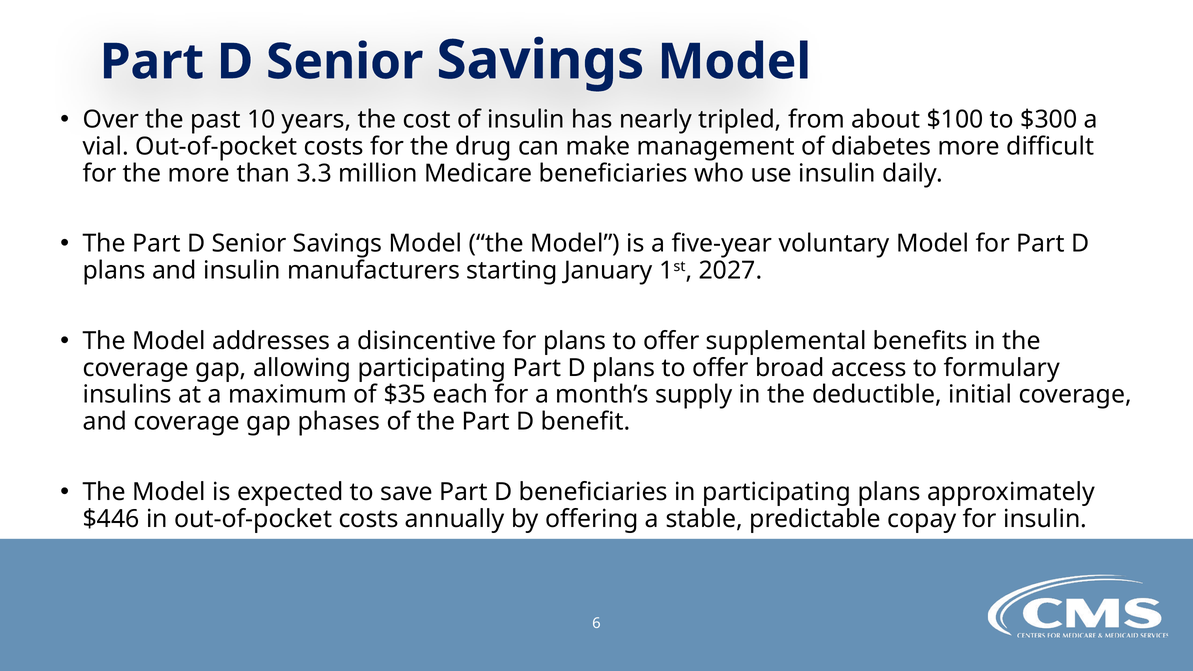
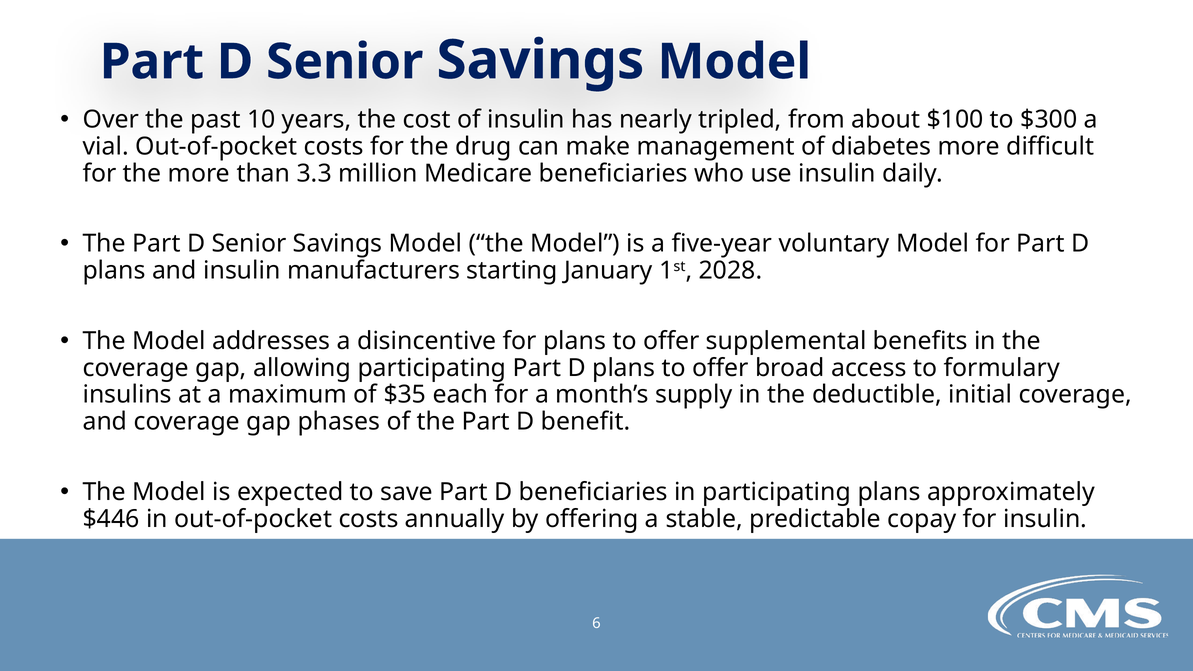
2027: 2027 -> 2028 (730, 271)
